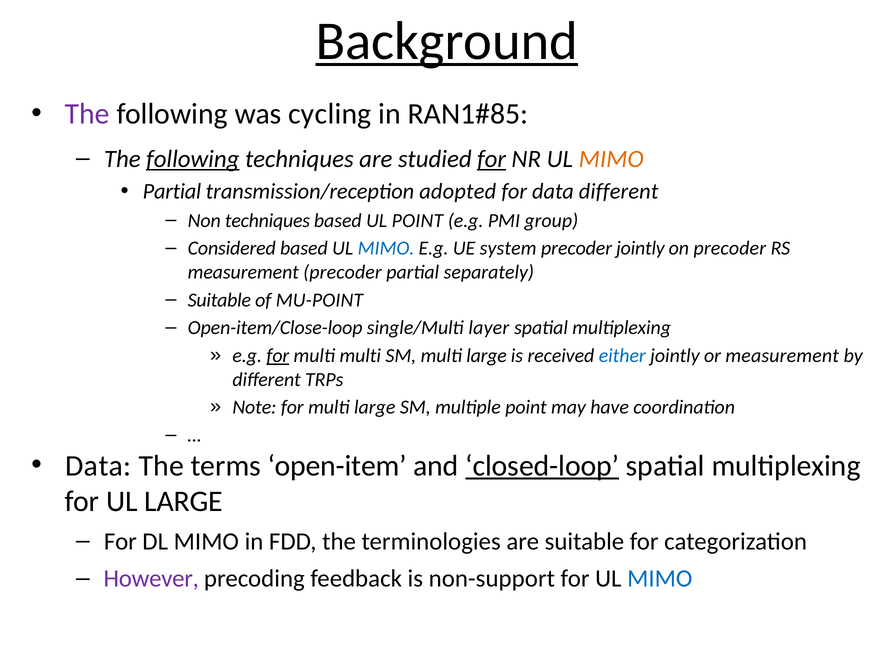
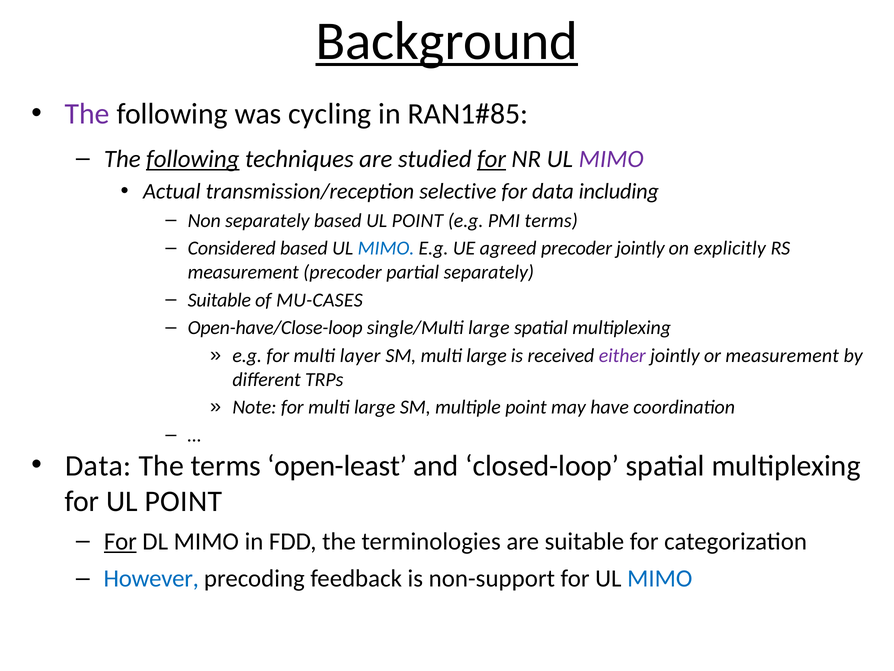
MIMO colour: orange -> purple (611, 159)
Partial: Partial -> Actual (172, 191)
adopted: adopted -> selective (458, 191)
data different: different -> including (619, 191)
Non techniques: techniques -> separately (267, 220)
PMI group: group -> terms (551, 220)
system: system -> agreed (508, 248)
on precoder: precoder -> explicitly (730, 248)
MU-POINT: MU-POINT -> MU-CASES (319, 300)
Open-item/Close-loop: Open-item/Close-loop -> Open-have/Close-loop (275, 328)
single/Multi layer: layer -> large (489, 328)
for underline: present -> none (278, 355)
multi multi: multi -> layer (360, 355)
either colour: blue -> purple (622, 355)
open-item: open-item -> open-least (337, 465)
closed-loop underline: present -> none (542, 465)
for UL LARGE: LARGE -> POINT (183, 501)
For underline: none -> present (120, 541)
However colour: purple -> blue (151, 578)
